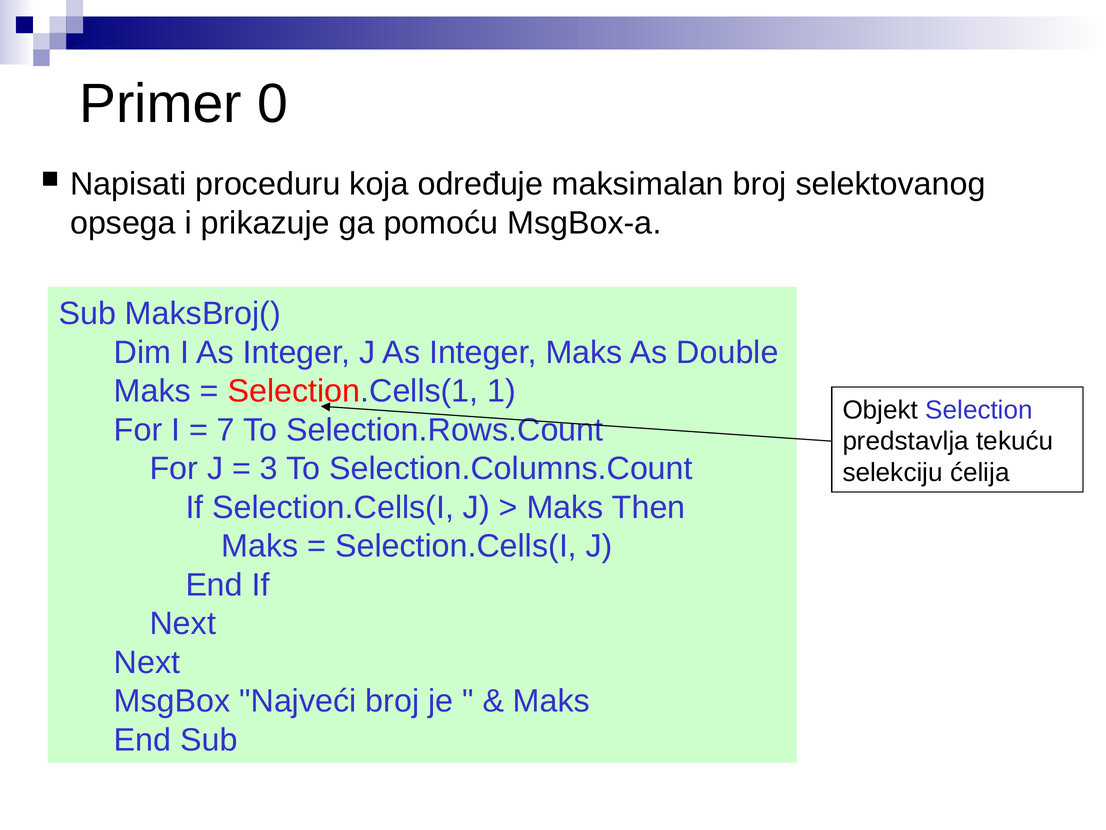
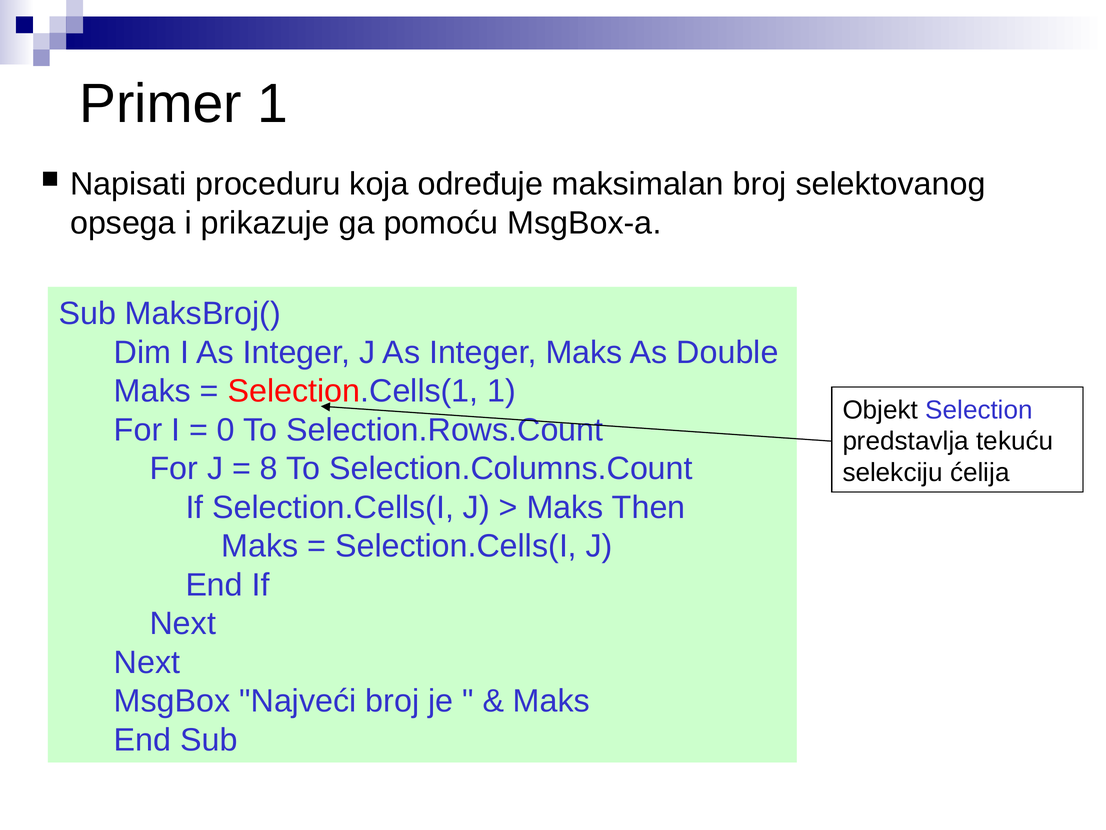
Primer 0: 0 -> 1 (273, 104)
7: 7 -> 0 (226, 430)
3: 3 -> 8 (269, 468)
